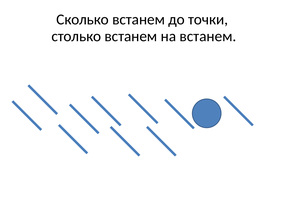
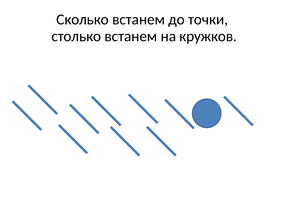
на встанем: встанем -> кружков (208, 36)
